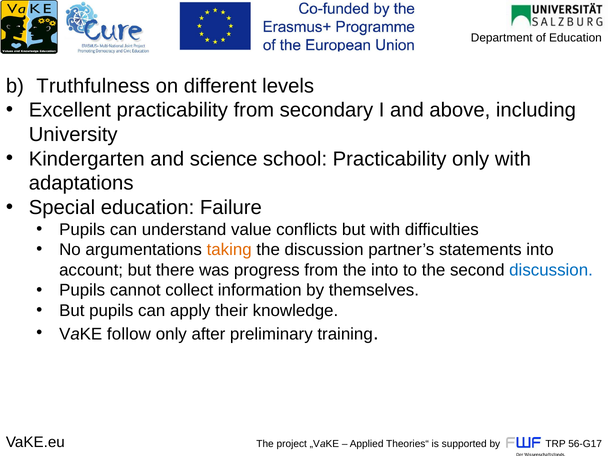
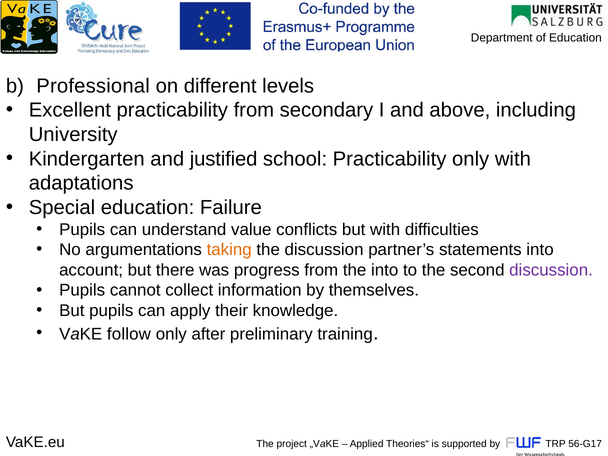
Truthfulness: Truthfulness -> Professional (93, 86)
science: science -> justified (224, 159)
discussion colour: blue -> purple (551, 270)
